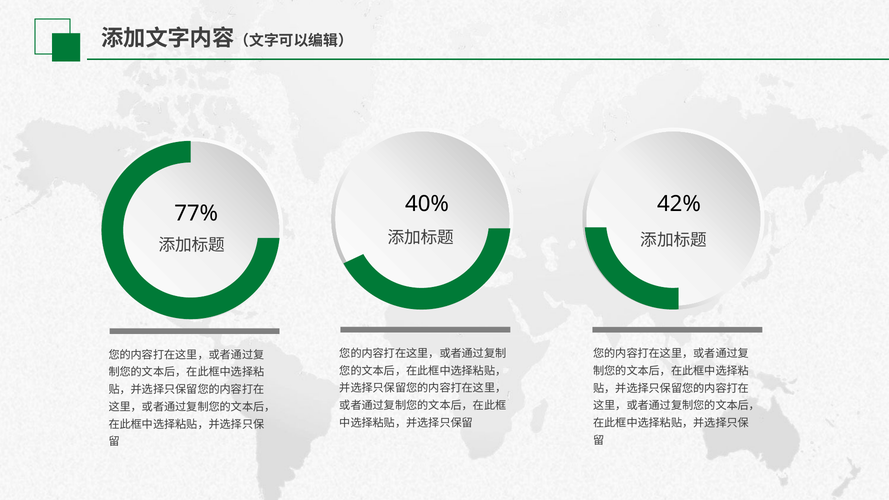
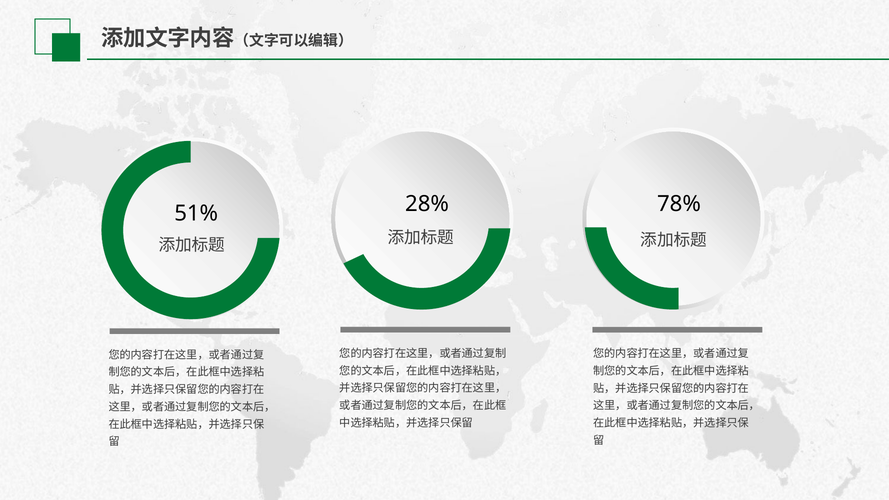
40%: 40% -> 28% (427, 204)
42%: 42% -> 78% (679, 204)
77%: 77% -> 51% (196, 214)
